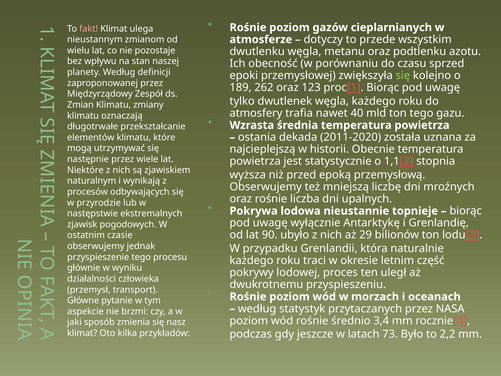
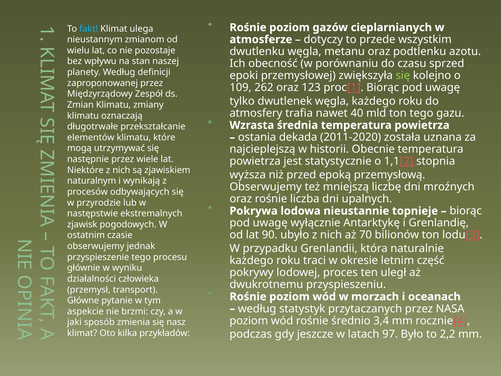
fakt colour: pink -> light blue (89, 29)
189: 189 -> 109 (241, 88)
29: 29 -> 70 (366, 235)
73: 73 -> 97 (390, 334)
